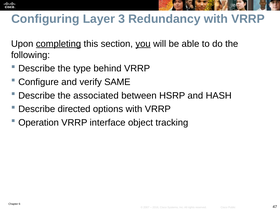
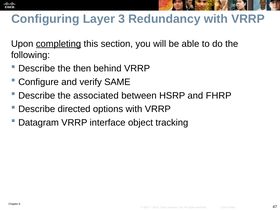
you underline: present -> none (143, 44)
type: type -> then (82, 68)
HASH: HASH -> FHRP (219, 96)
Operation: Operation -> Datagram (39, 123)
